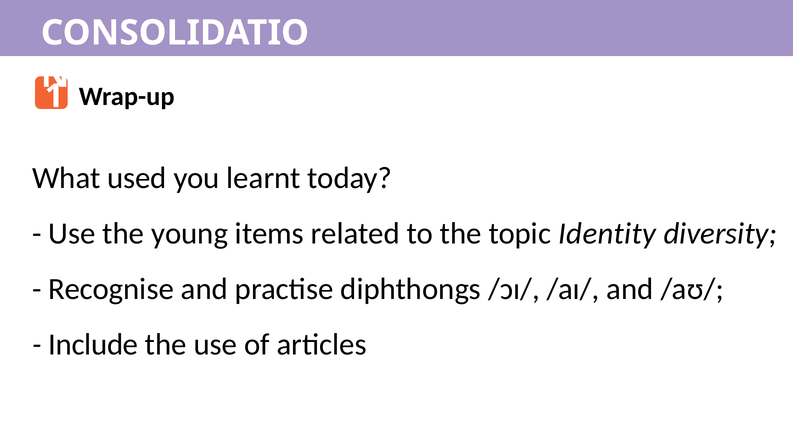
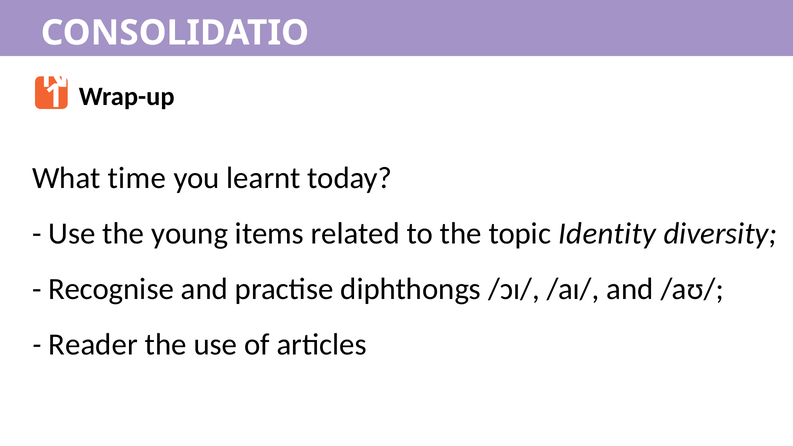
used: used -> time (137, 178)
Include: Include -> Reader (93, 345)
